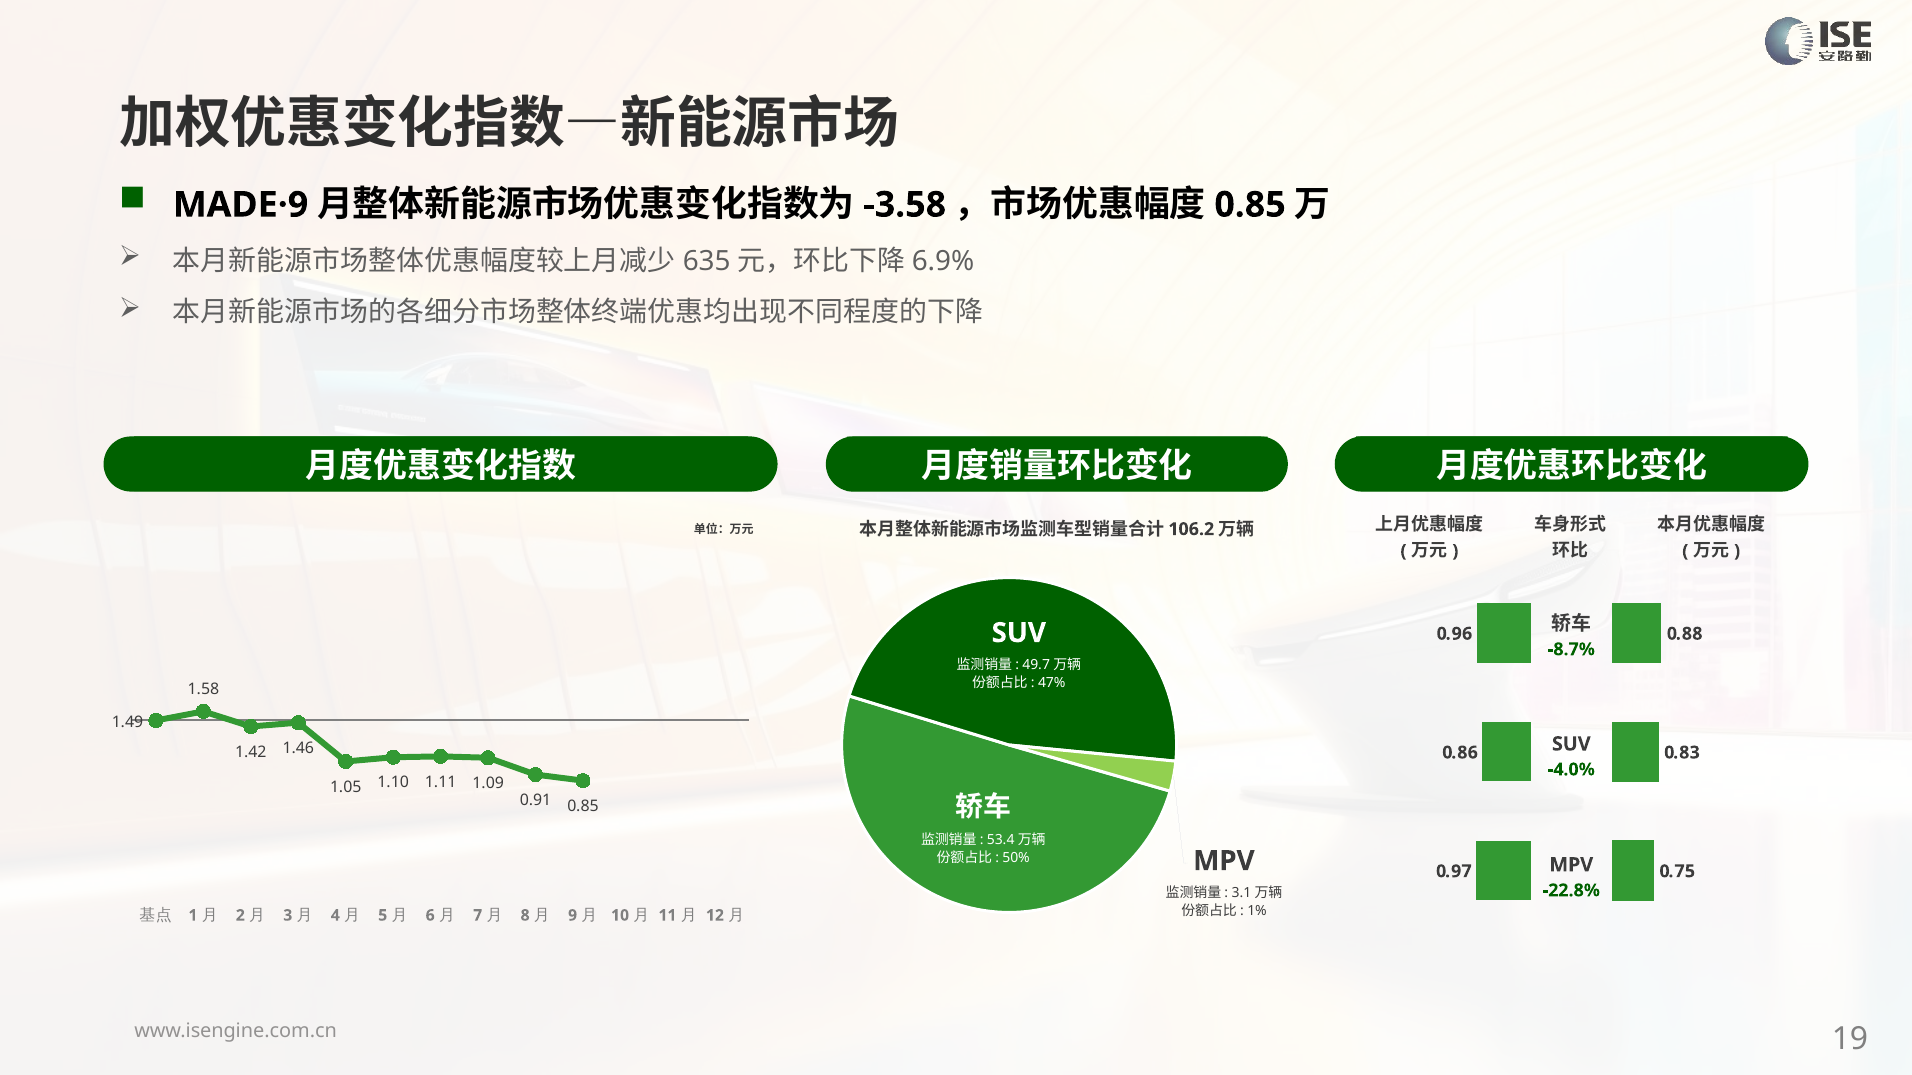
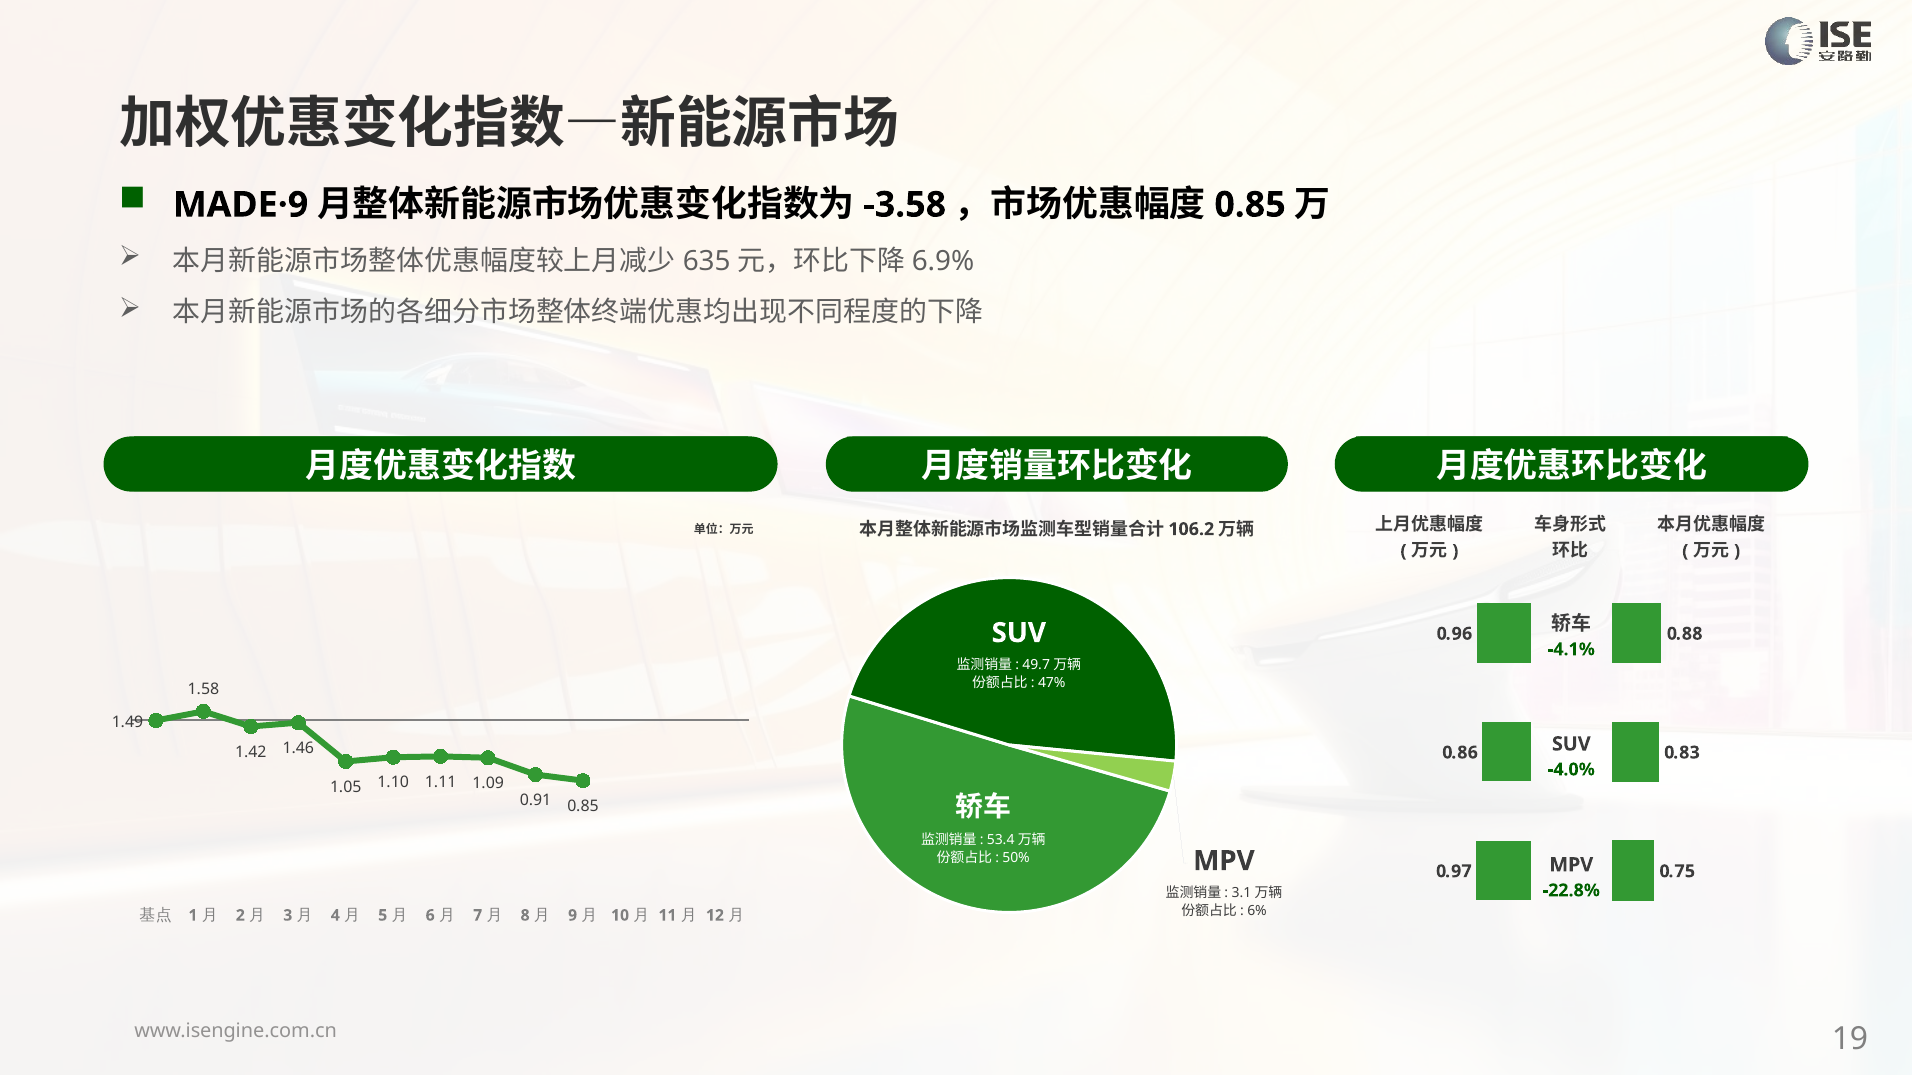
-8.7%: -8.7% -> -4.1% (1571, 650)
1%: 1% -> 6% (1257, 912)
